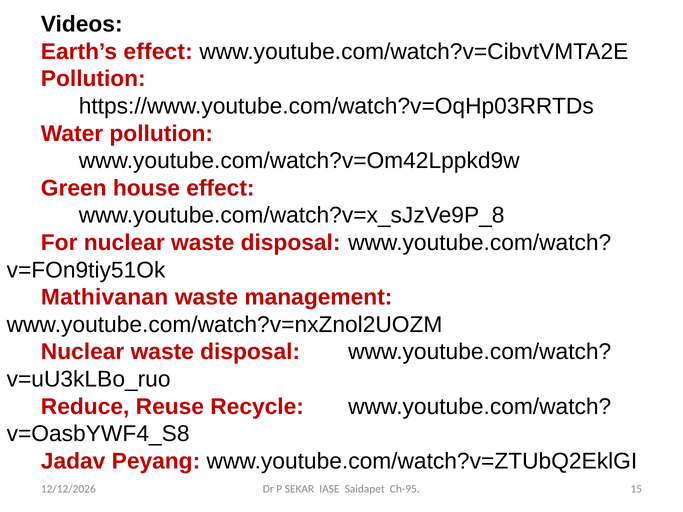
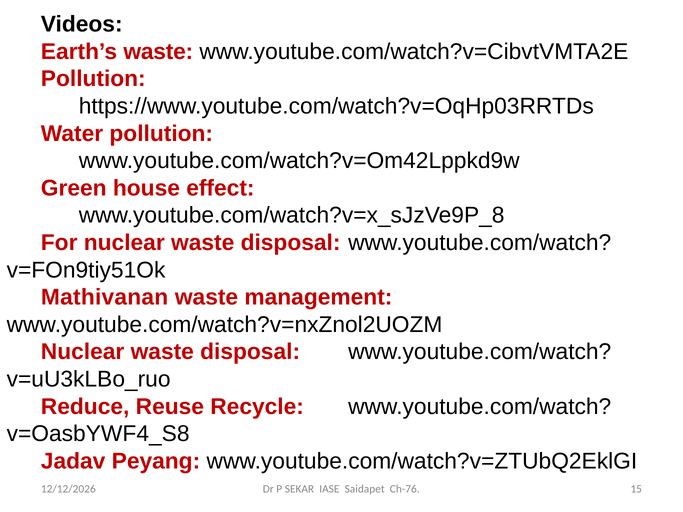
Earth’s effect: effect -> waste (158, 52)
Ch-95: Ch-95 -> Ch-76 (405, 489)
